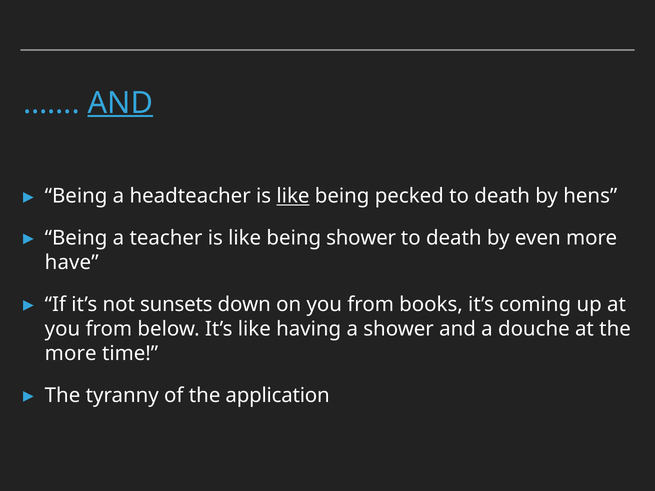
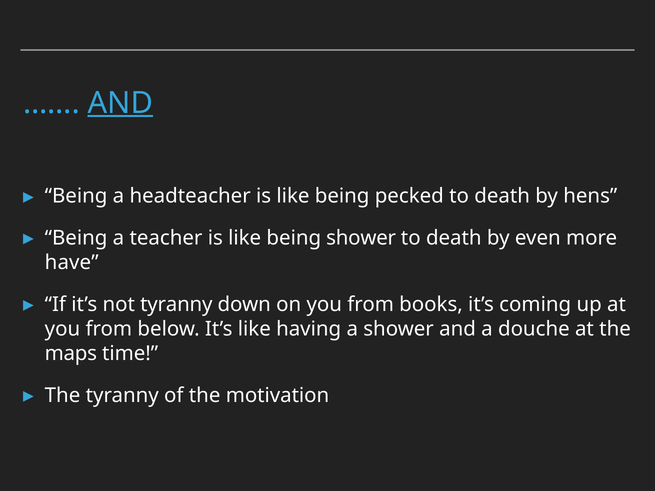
like underline: present -> none (293, 196)
not sunsets: sunsets -> tyranny (176, 305)
more: more -> maps (71, 354)
application: application -> motivation (278, 396)
